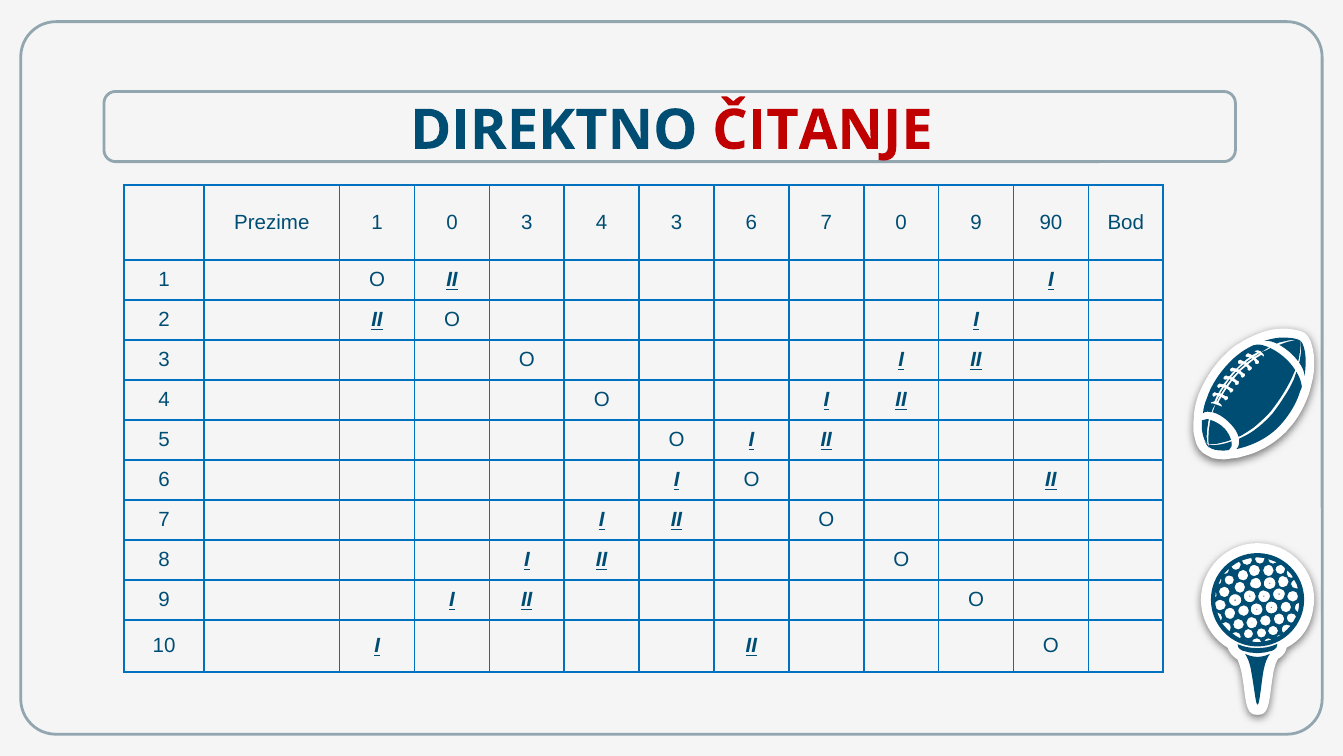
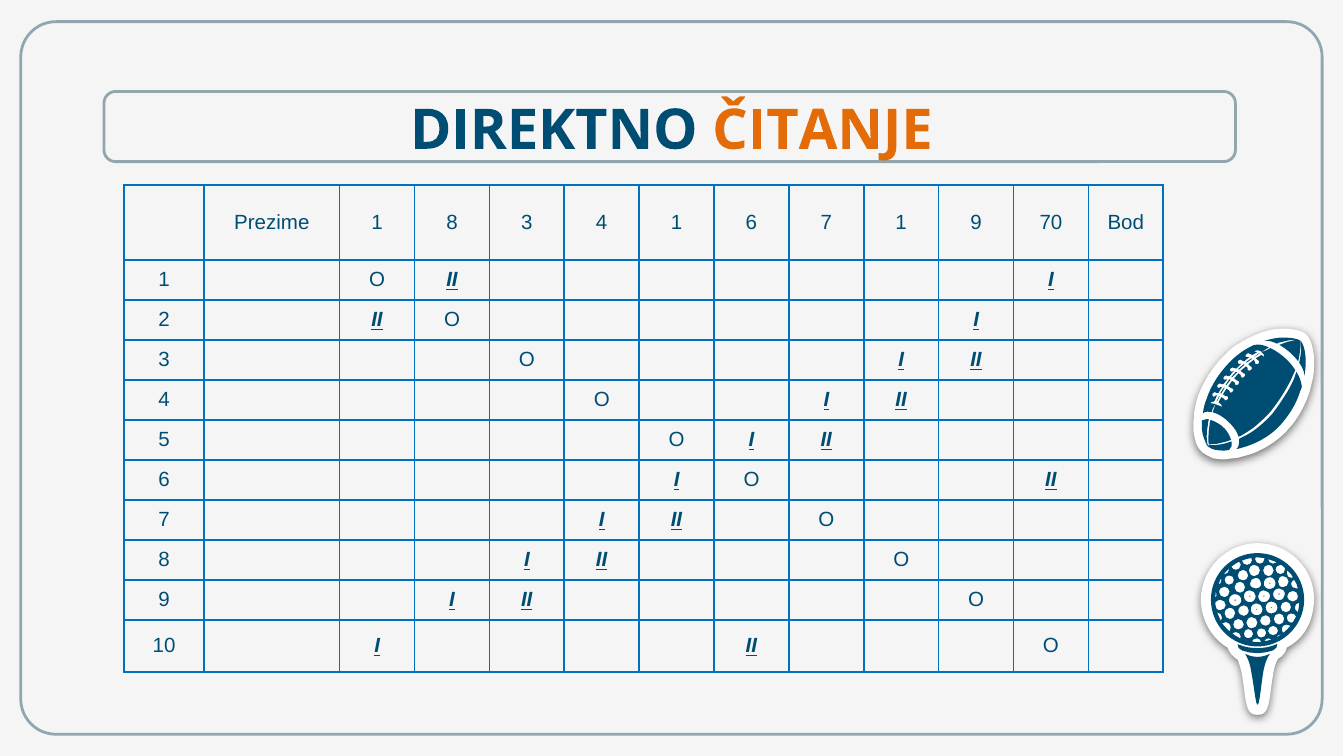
ČITANJE colour: red -> orange (822, 130)
1 0: 0 -> 8 (452, 223)
4 3: 3 -> 1 (677, 223)
7 0: 0 -> 1 (901, 223)
90: 90 -> 70 (1051, 223)
